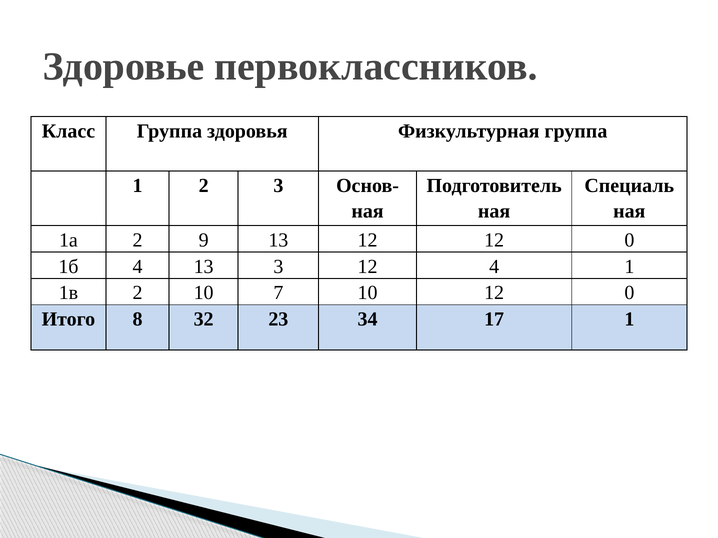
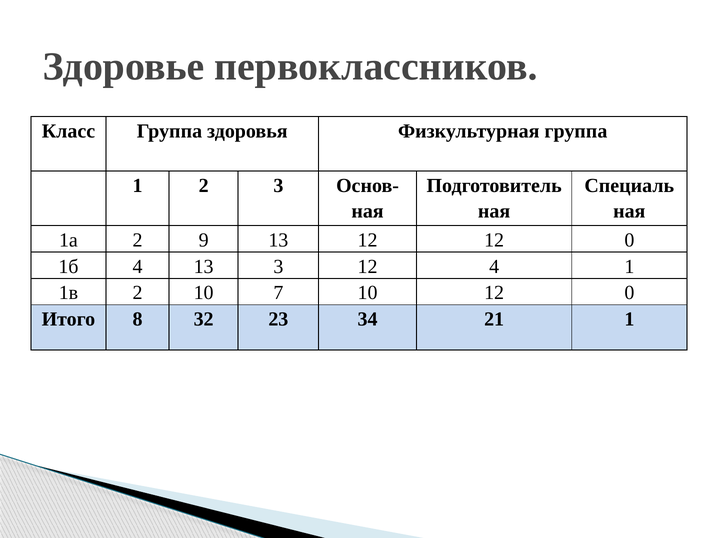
17: 17 -> 21 (494, 320)
